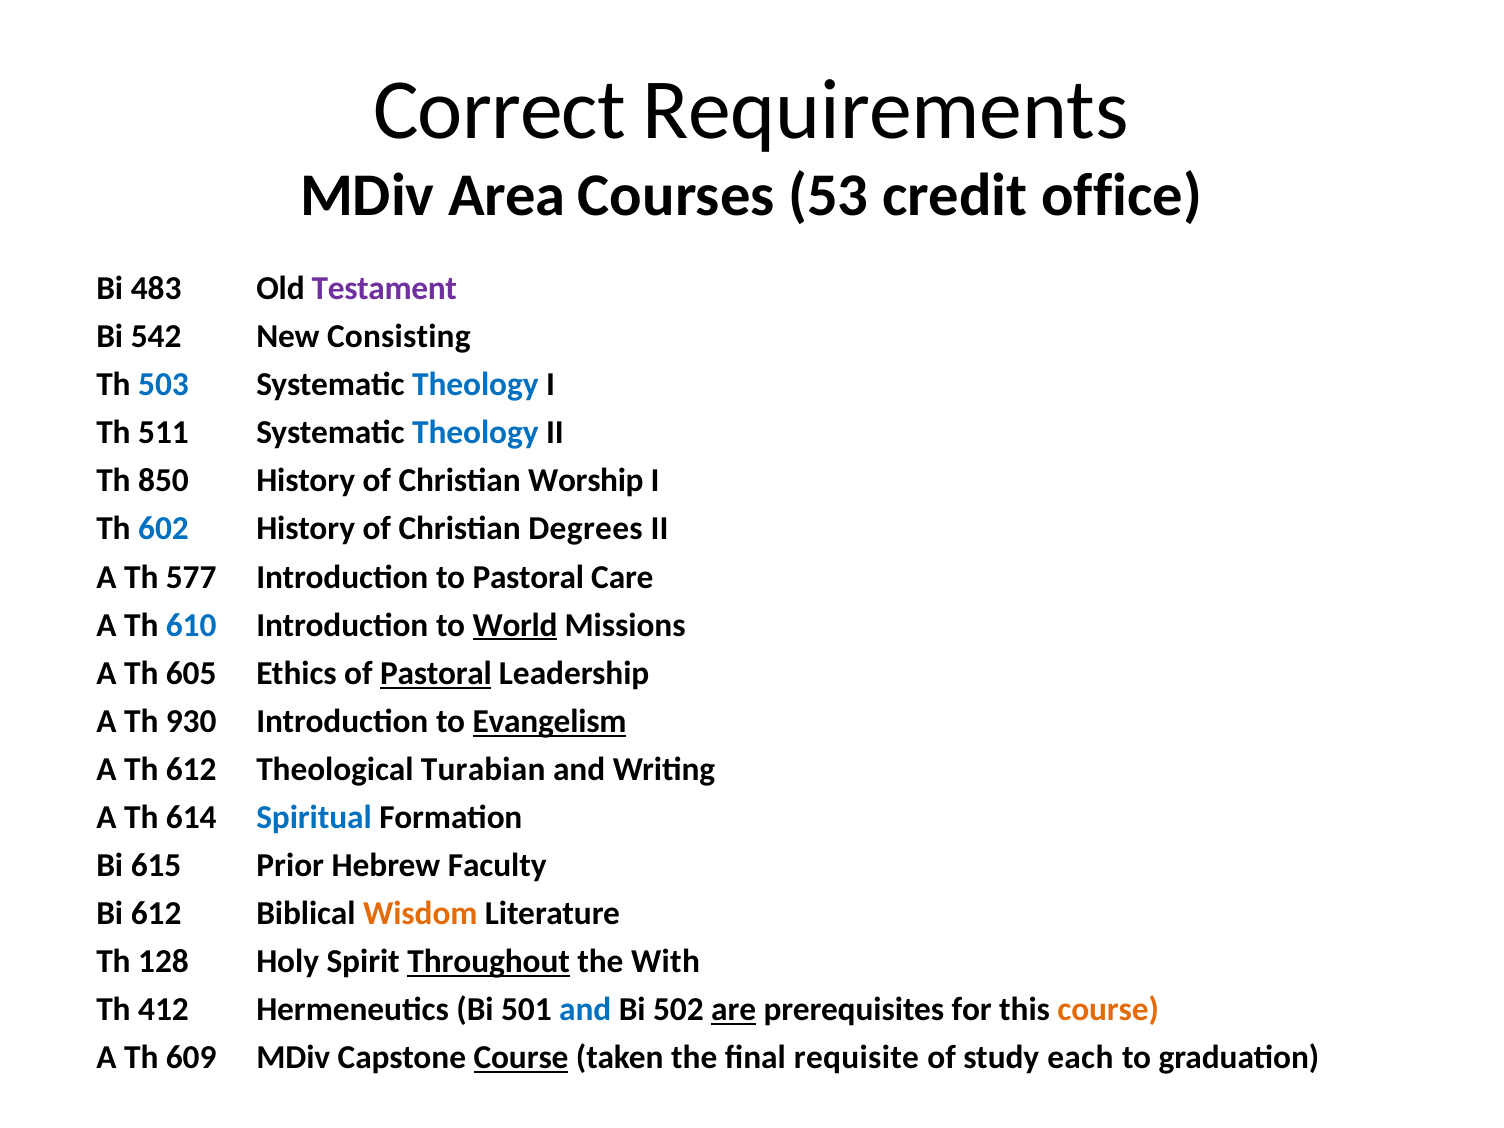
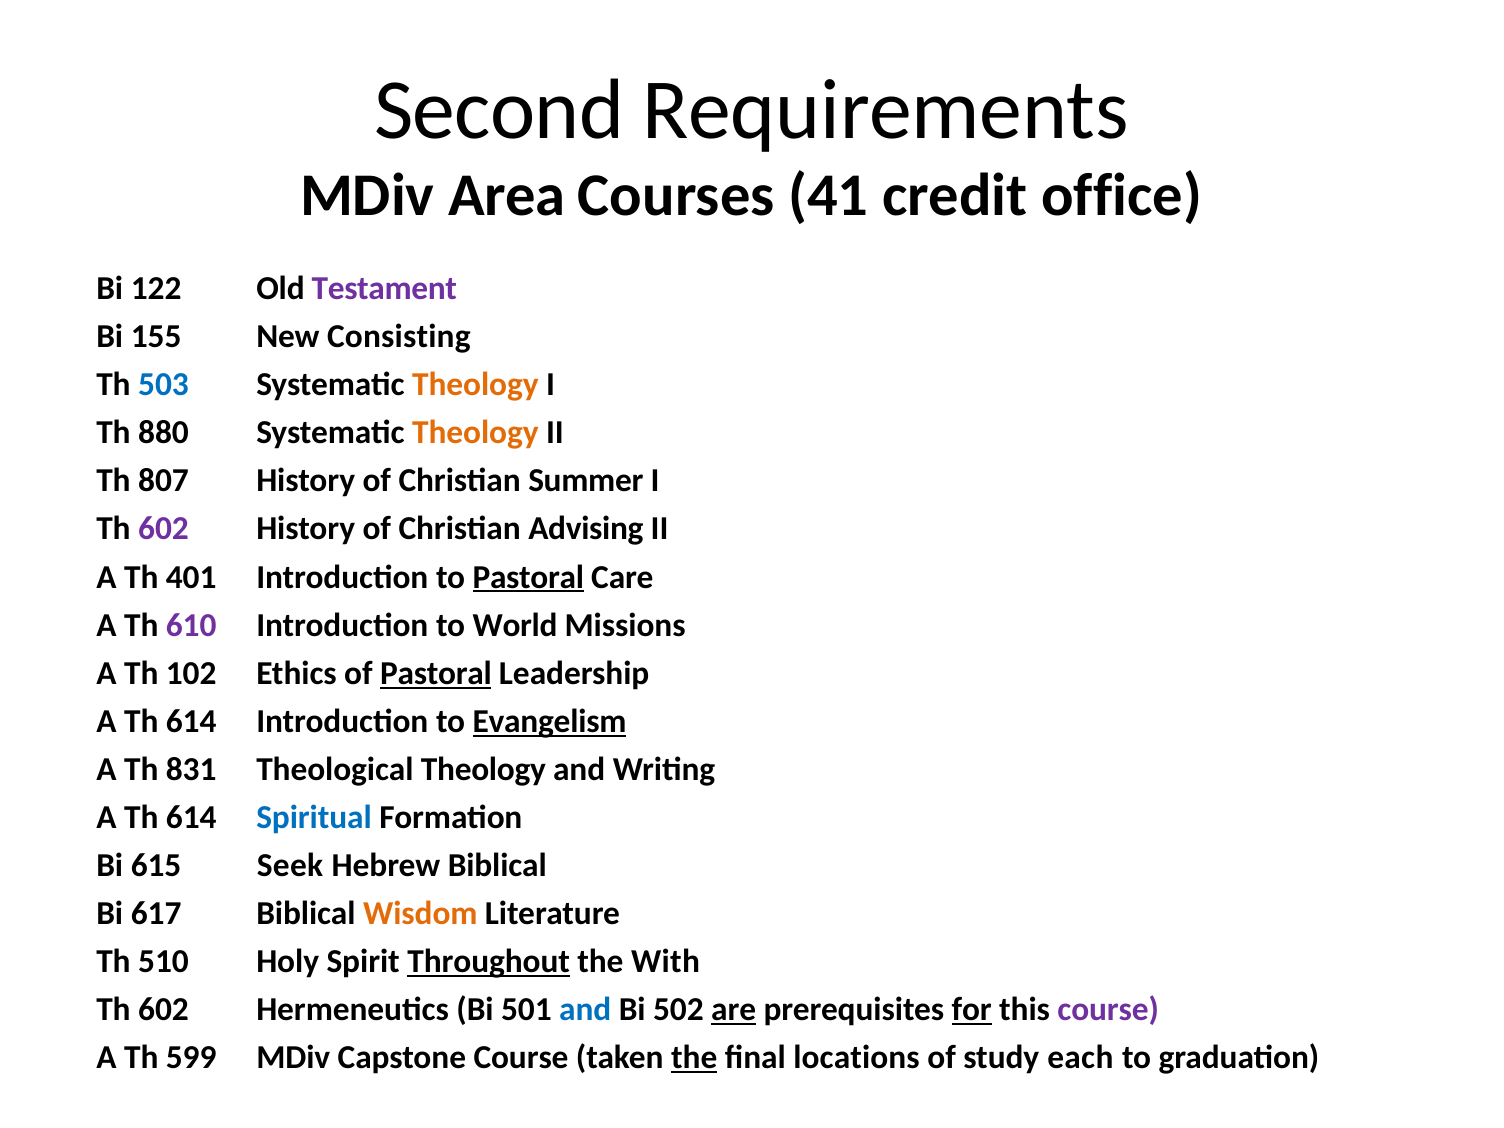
Correct: Correct -> Second (499, 110)
53: 53 -> 41 (829, 196)
483: 483 -> 122 (156, 289)
542: 542 -> 155 (156, 337)
Theology colour: blue -> orange (475, 385)
511: 511 -> 880 (164, 433)
Theology colour: blue -> orange (475, 433)
850: 850 -> 807 (164, 481)
Worship: Worship -> Summer (586, 481)
602 colour: blue -> purple (164, 529)
Degrees: Degrees -> Advising (586, 529)
577: 577 -> 401 (191, 577)
Pastoral underline: none -> present (528, 577)
610 colour: blue -> purple (191, 625)
World underline: present -> none (515, 625)
605: 605 -> 102 (191, 673)
930: 930 -> 614 (191, 721)
Th 612: 612 -> 831 (191, 769)
Theological Turabian: Turabian -> Theology (483, 769)
Prior: Prior -> Seek (290, 866)
Hebrew Faculty: Faculty -> Biblical (497, 866)
Bi 612: 612 -> 617 (156, 914)
128: 128 -> 510 (164, 962)
412: 412 -> 602 (164, 1010)
for underline: none -> present (972, 1010)
course colour: orange -> purple (1108, 1010)
609: 609 -> 599 (191, 1058)
Course underline: present -> none (521, 1058)
the underline: none -> present (694, 1058)
requisite: requisite -> locations (857, 1058)
